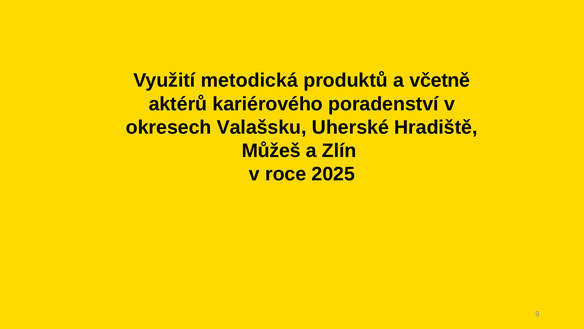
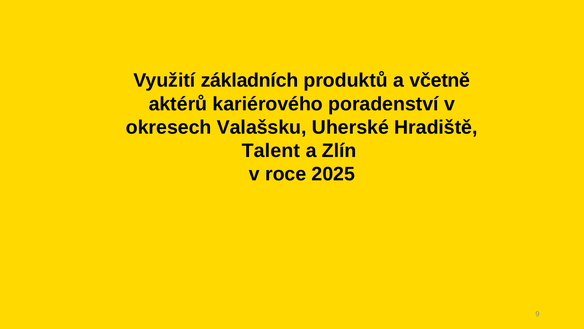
metodická: metodická -> základních (250, 80)
Můžeš: Můžeš -> Talent (271, 151)
